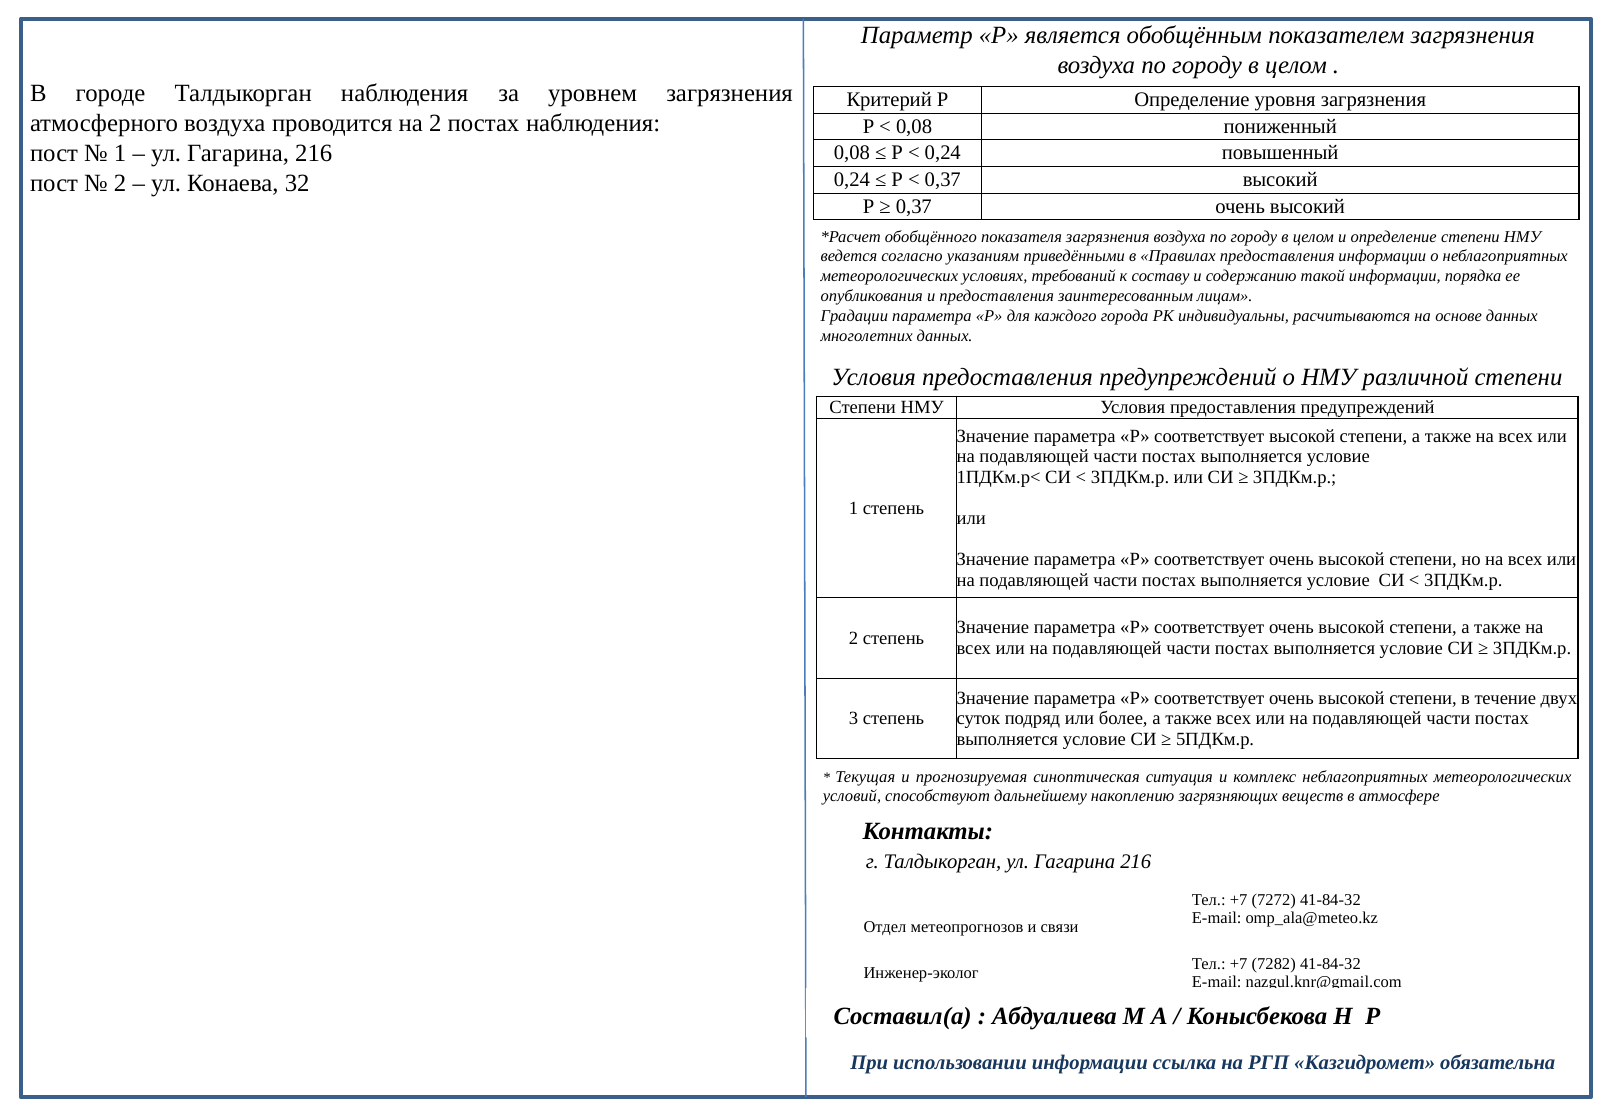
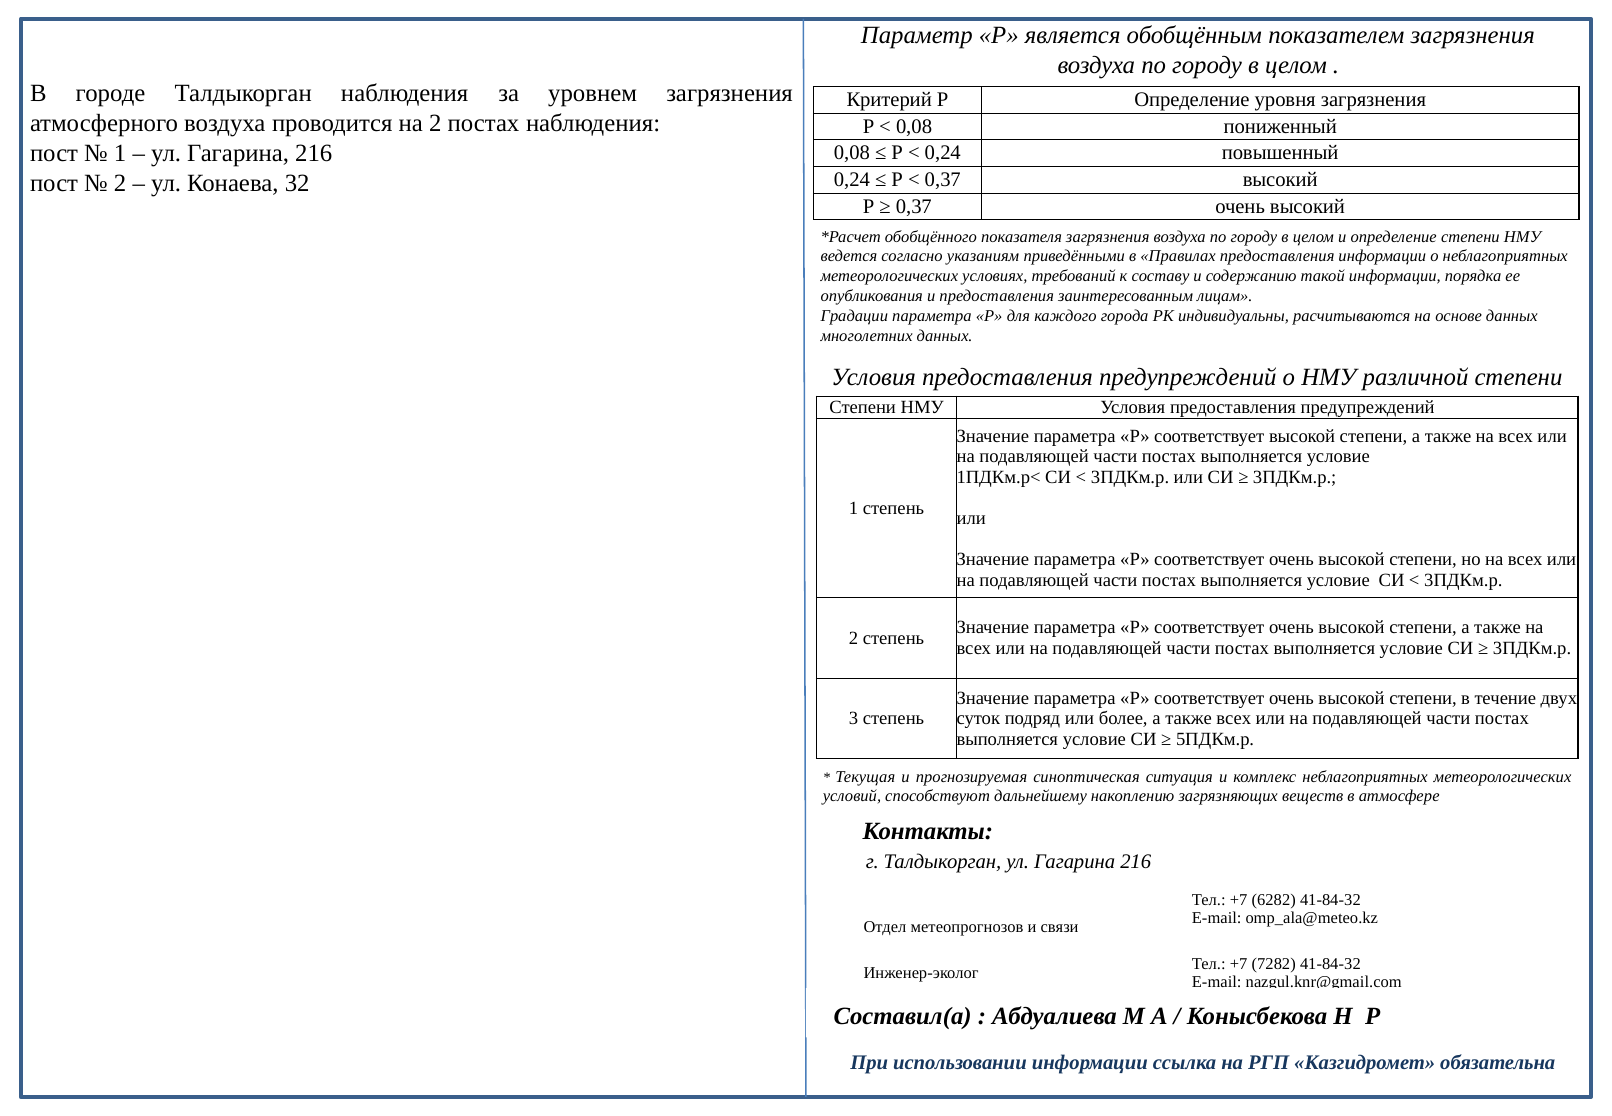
7272: 7272 -> 6282 (1274, 900)
